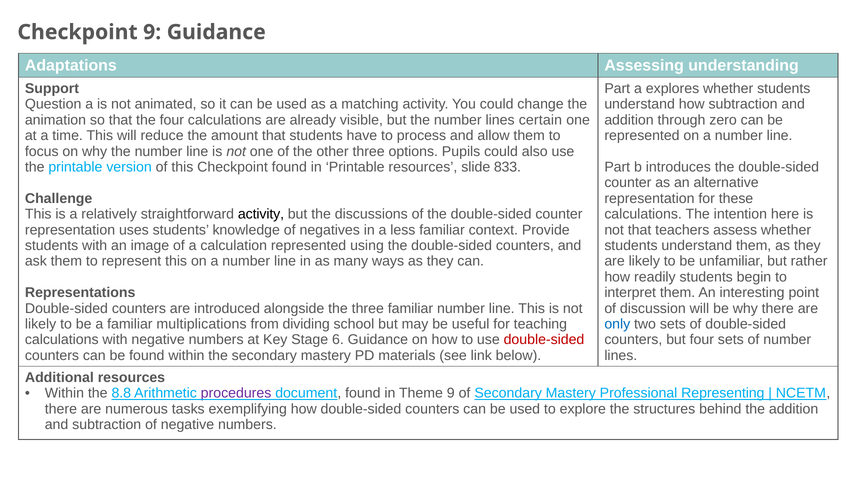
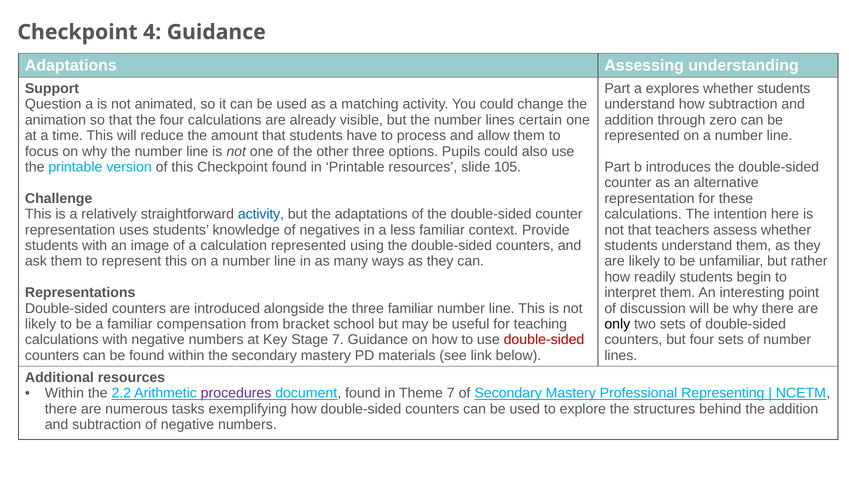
Checkpoint 9: 9 -> 4 (152, 32)
833: 833 -> 105 (507, 167)
activity colour: black -> blue (261, 214)
the discussions: discussions -> adaptations (371, 214)
multiplications: multiplications -> compensation (201, 324)
dividing: dividing -> bracket (306, 324)
only colour: blue -> black (617, 324)
Stage 6: 6 -> 7 (338, 340)
8.8: 8.8 -> 2.2 (121, 394)
Theme 9: 9 -> 7 (451, 394)
